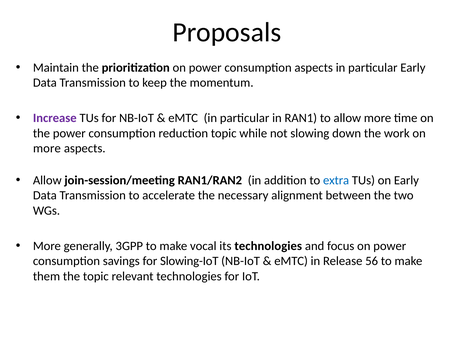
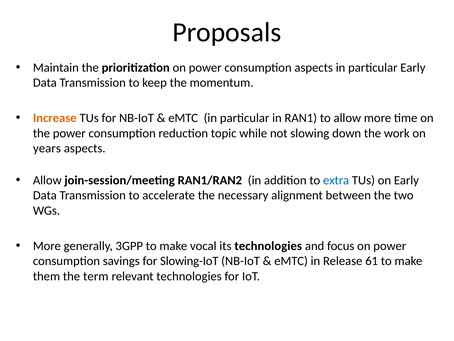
Increase colour: purple -> orange (55, 118)
more: more -> years (47, 148)
56: 56 -> 61 (372, 261)
the topic: topic -> term (96, 276)
